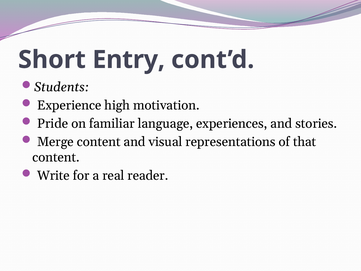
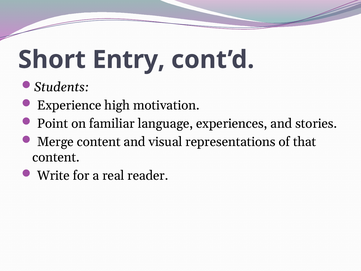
Pride: Pride -> Point (53, 123)
